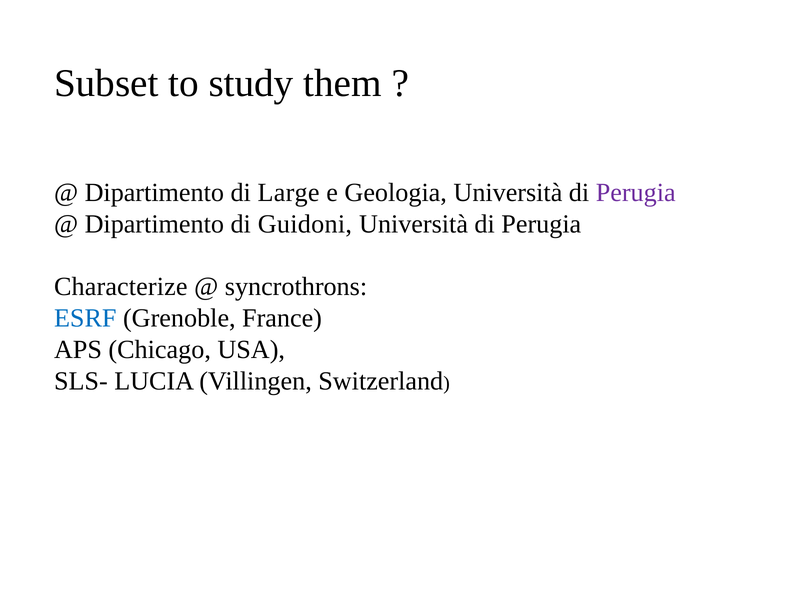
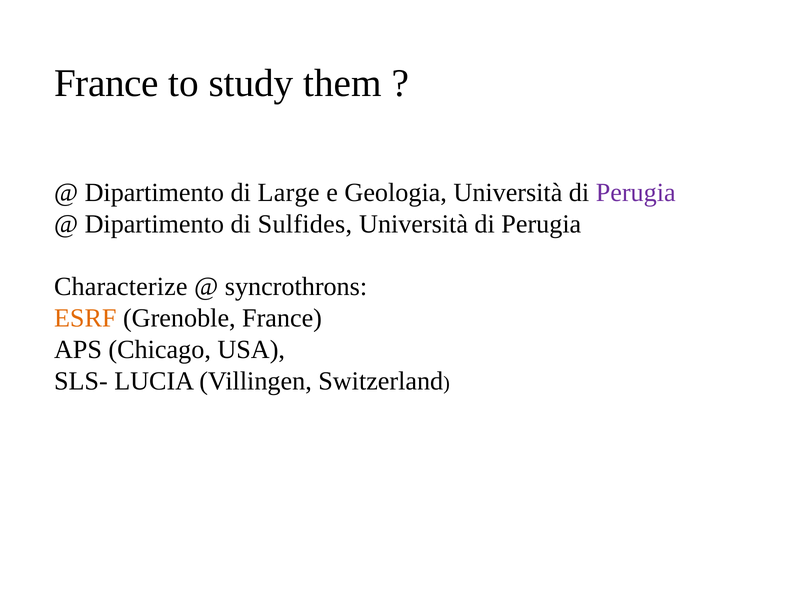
Subset: Subset -> France (106, 83)
Guidoni: Guidoni -> Sulfides (305, 224)
ESRF colour: blue -> orange (85, 318)
